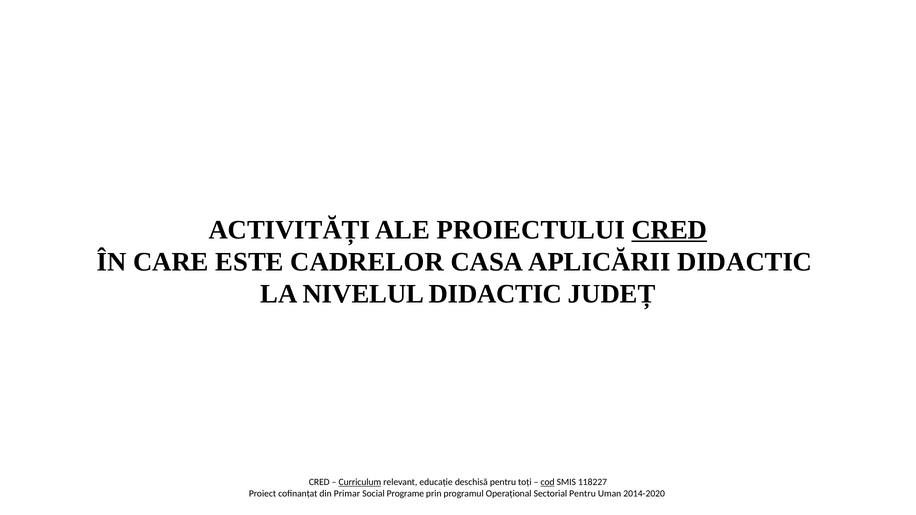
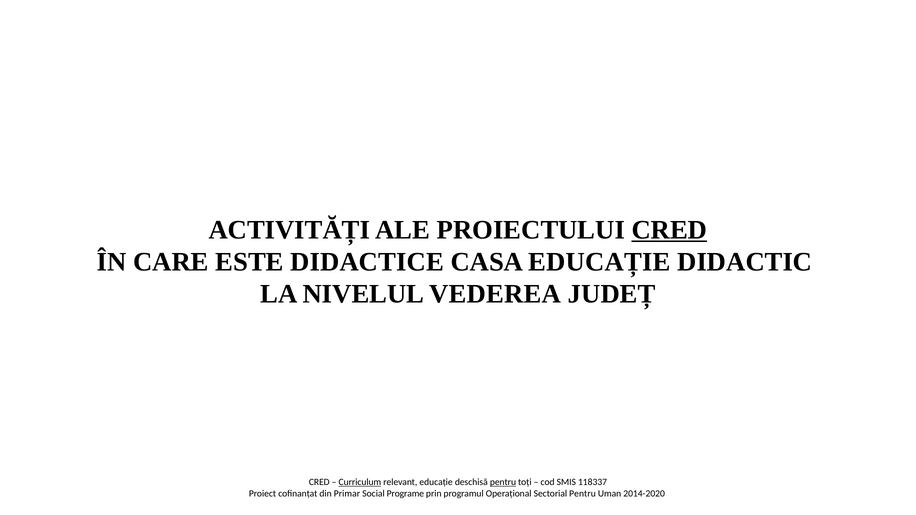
CADRELOR: CADRELOR -> DIDACTICE (367, 262)
CASA APLICĂRII: APLICĂRII -> EDUCAȚIE (599, 262)
NIVELUL DIDACTIC: DIDACTIC -> VEDEREA (495, 294)
pentru underline: none -> present (503, 482)
cod underline: present -> none (548, 482)
118227: 118227 -> 118337 (593, 482)
